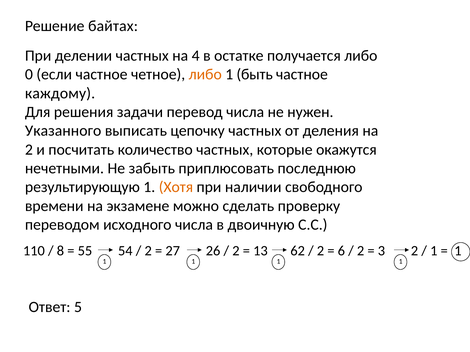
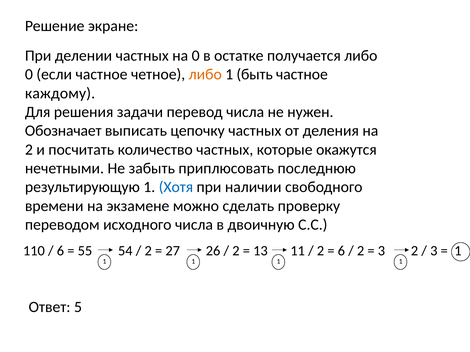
байтах: байтах -> экране (113, 26)
на 4: 4 -> 0 (196, 56)
Указанного: Указанного -> Обозначает (63, 131)
Хотя colour: orange -> blue (176, 187)
8: 8 -> 6 (60, 251)
62: 62 -> 11 (298, 251)
1: 1 -> 3 (434, 251)
